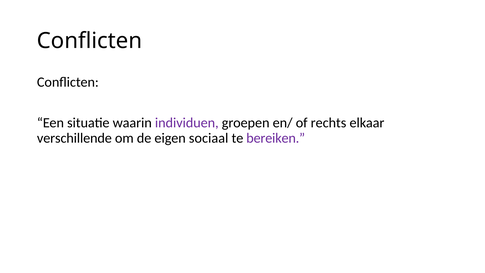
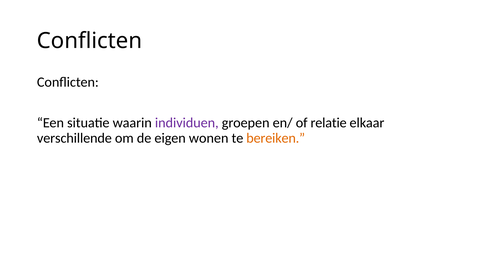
rechts: rechts -> relatie (329, 123)
sociaal: sociaal -> wonen (209, 138)
bereiken colour: purple -> orange (276, 138)
